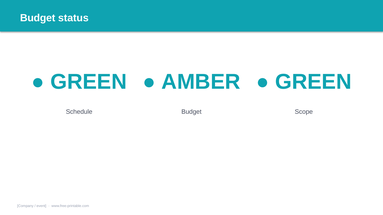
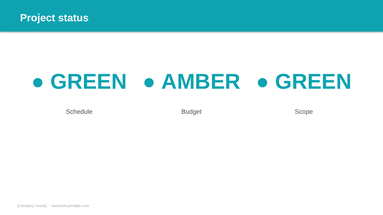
Budget: Budget -> Project (38, 18)
